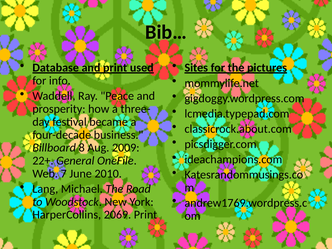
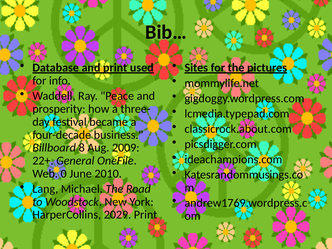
7: 7 -> 0 (64, 174)
2069: 2069 -> 2029 (117, 215)
